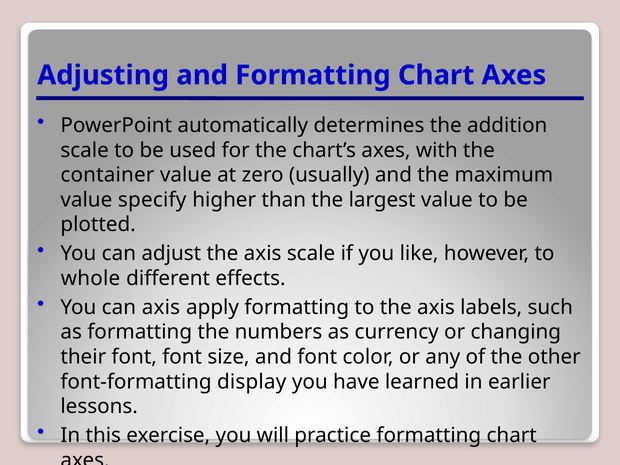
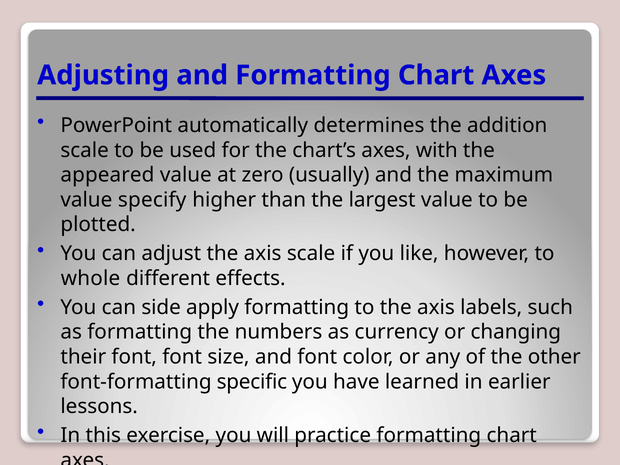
container: container -> appeared (107, 175)
can axis: axis -> side (161, 307)
display: display -> specific (252, 382)
